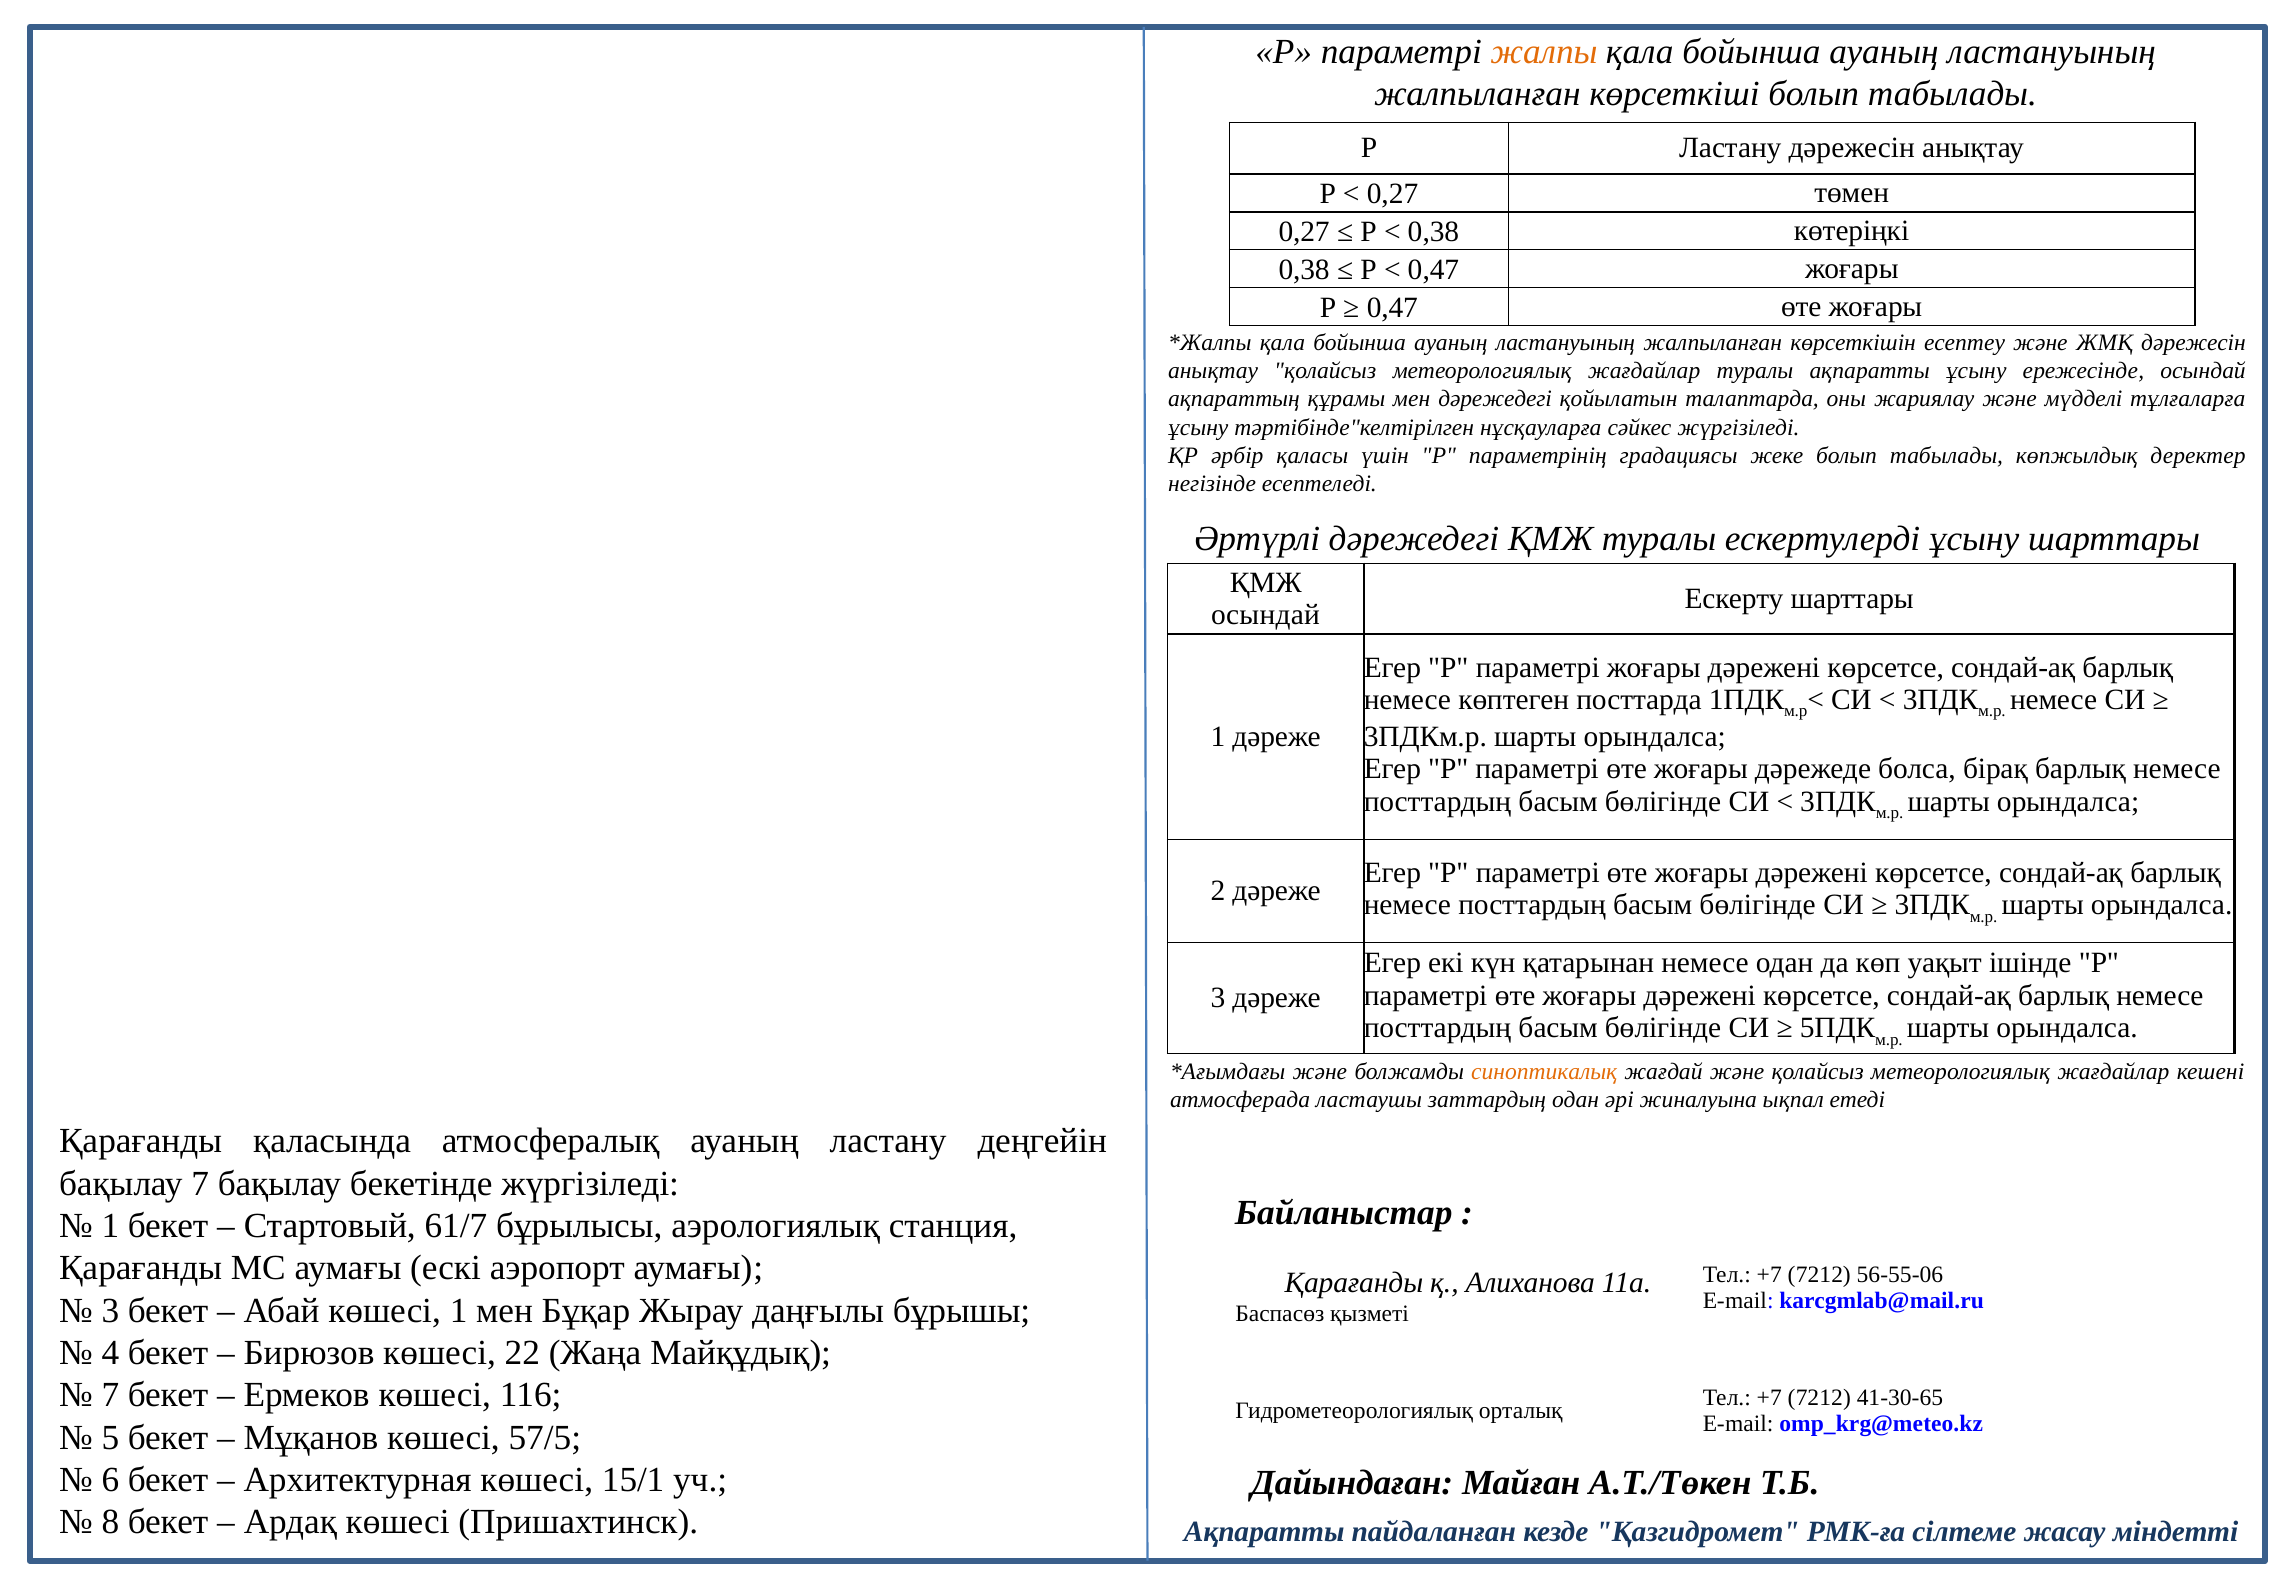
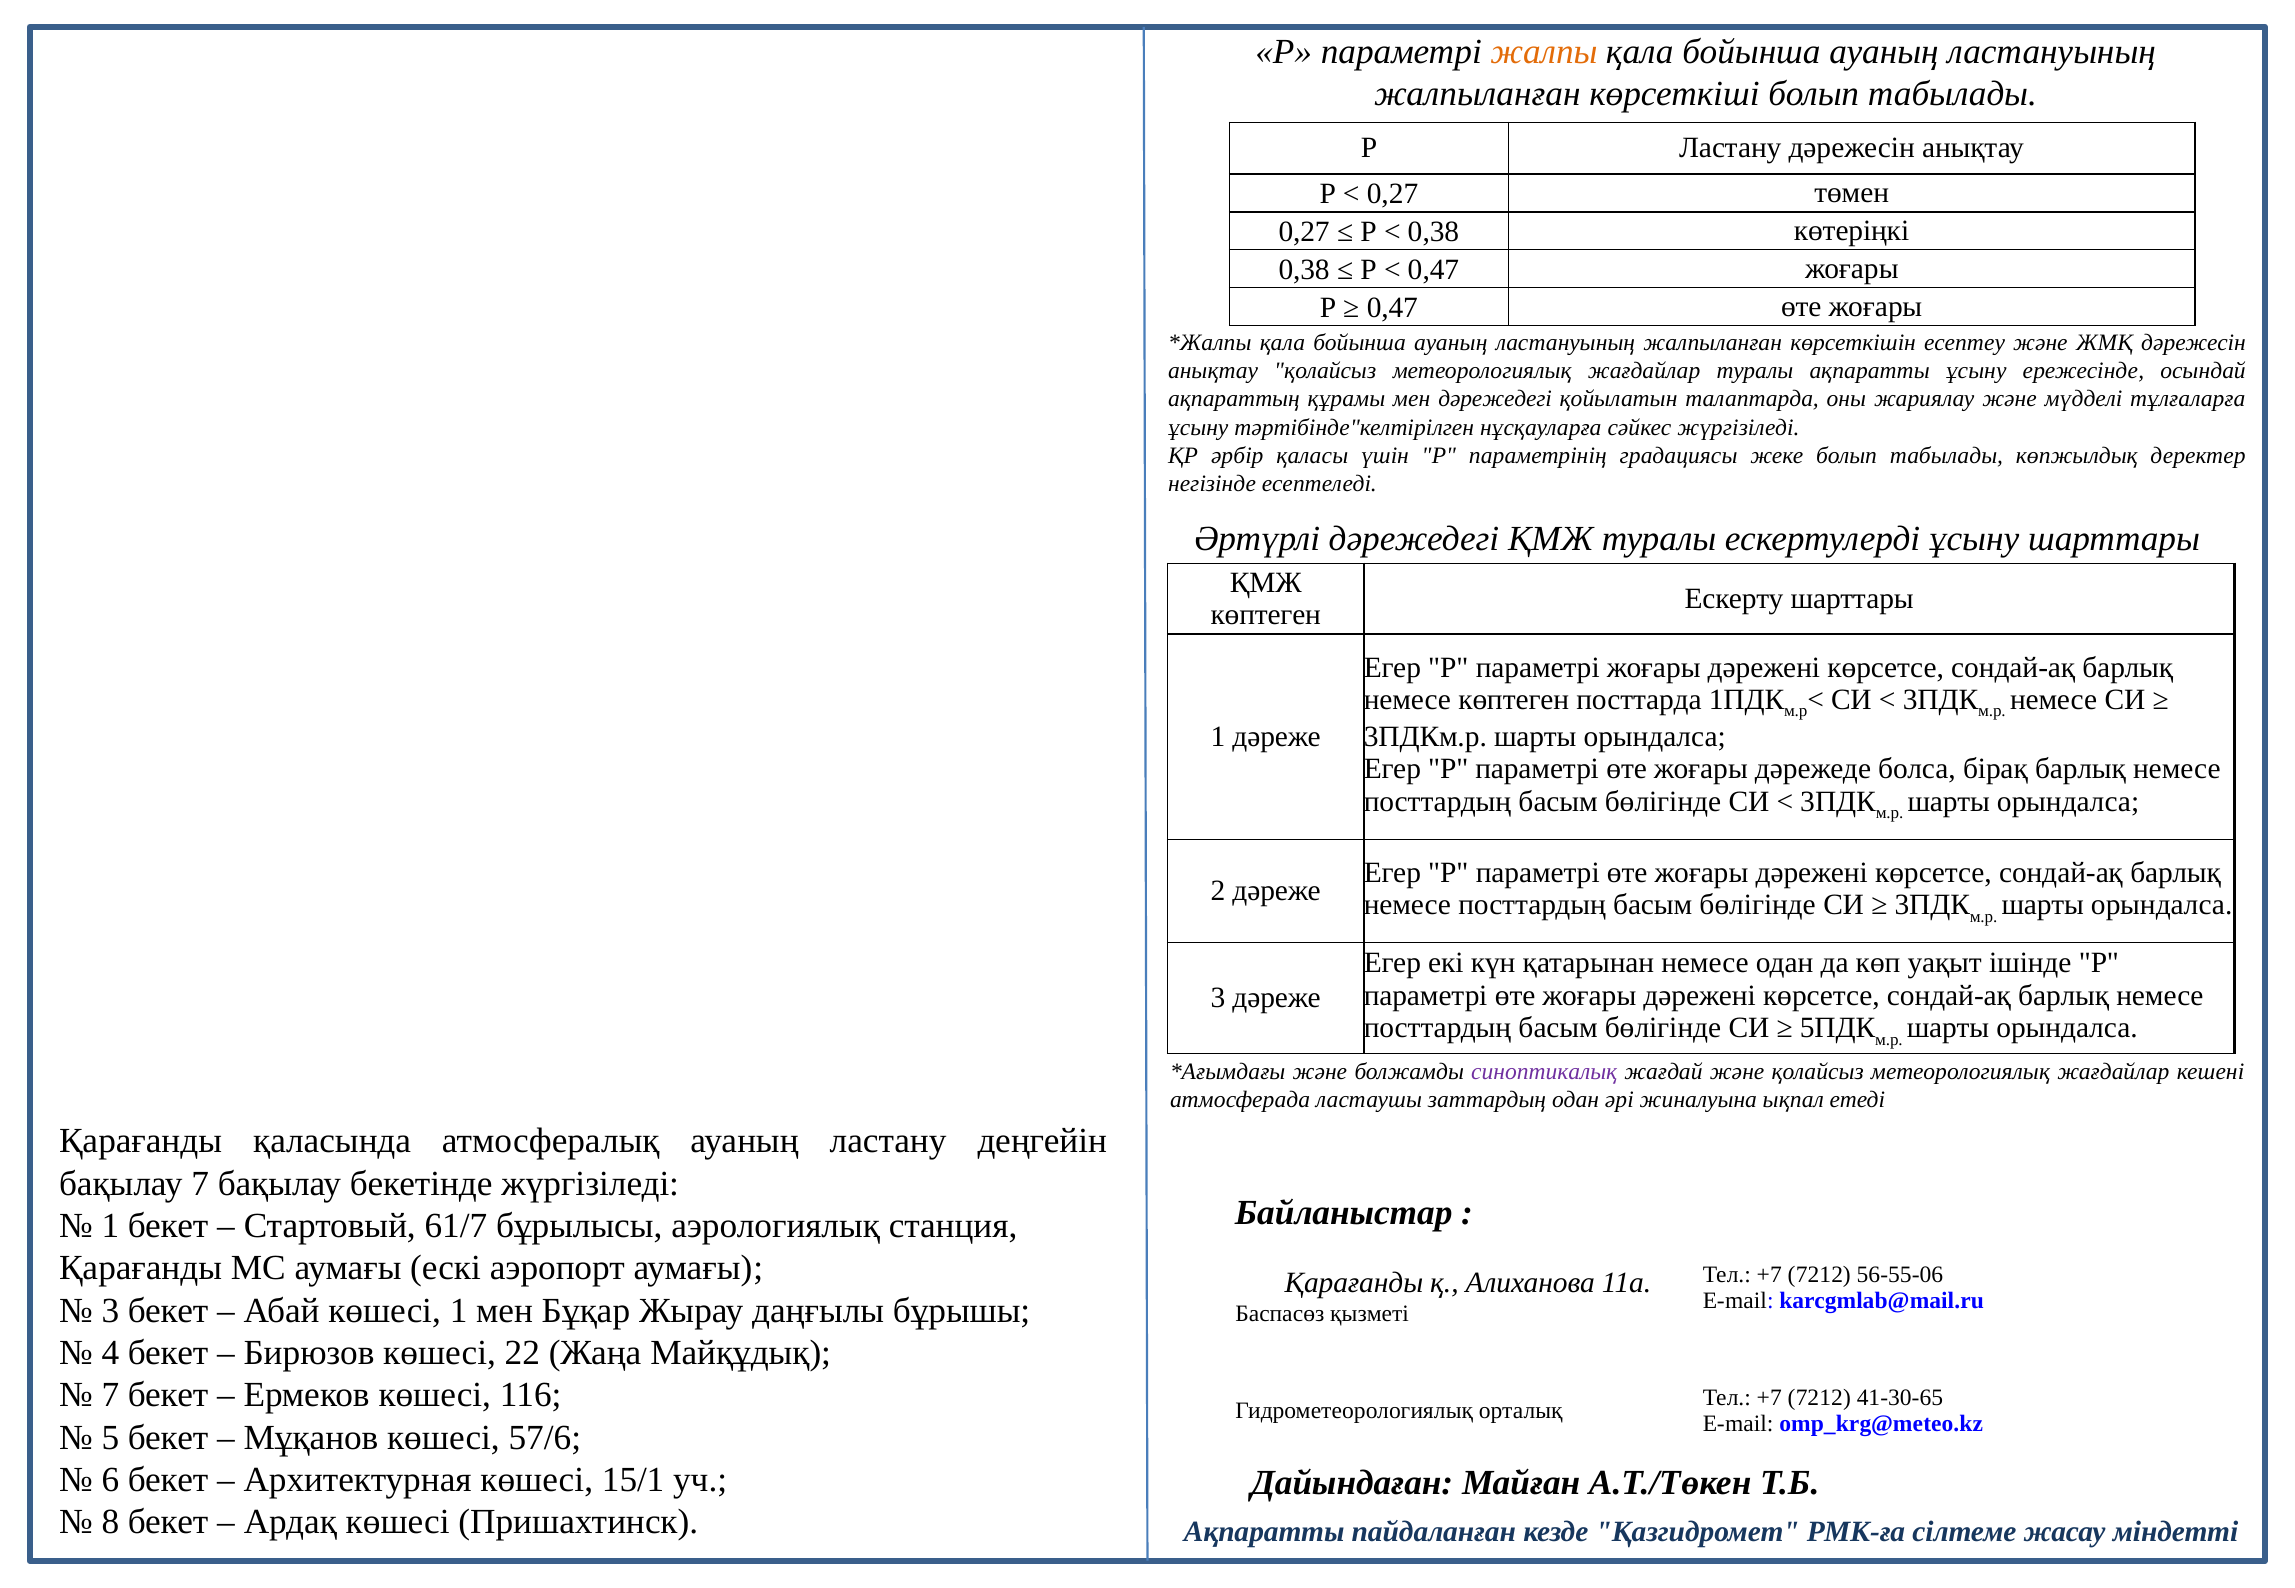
осындай: осындай -> көптеген (1266, 615)
синоптикалық colour: orange -> purple (1544, 1072)
57/5: 57/5 -> 57/6 (545, 1438)
